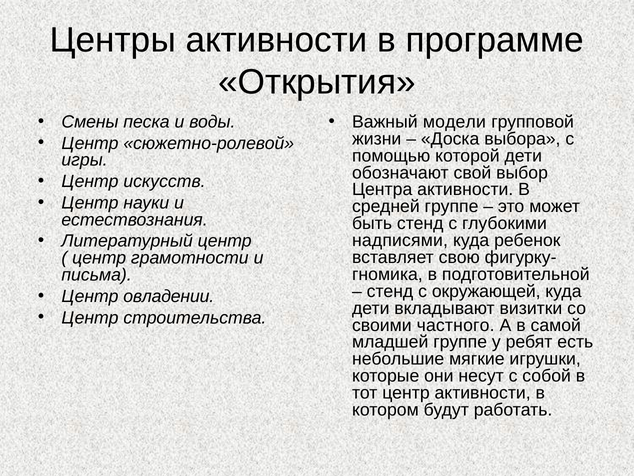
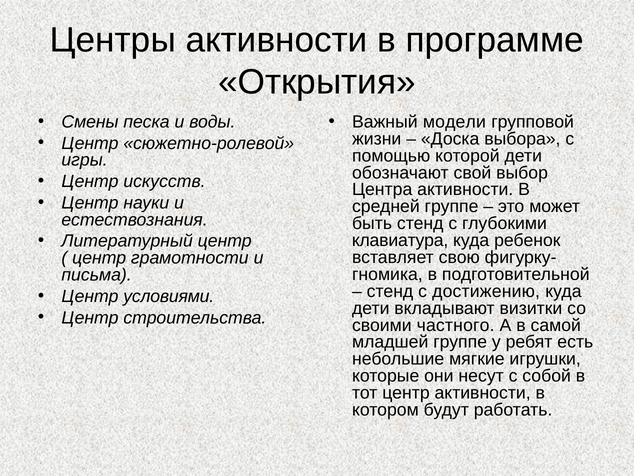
надписями: надписями -> клавиатура (400, 240)
окружающей: окружающей -> достижению (486, 291)
овладении: овладении -> условиями (169, 296)
